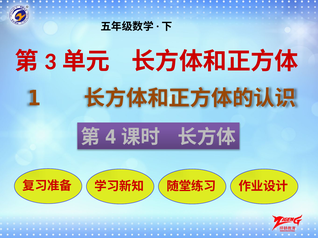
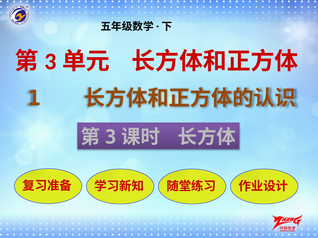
4: 4 -> 3 (111, 138)
